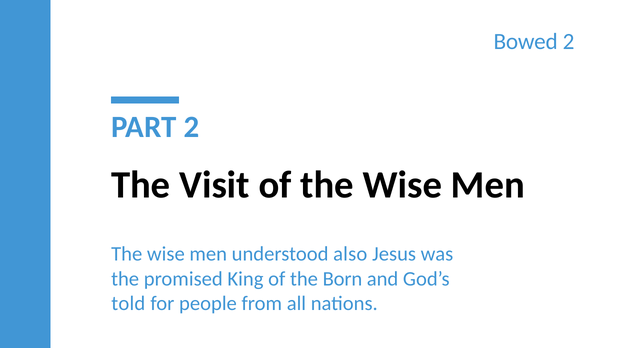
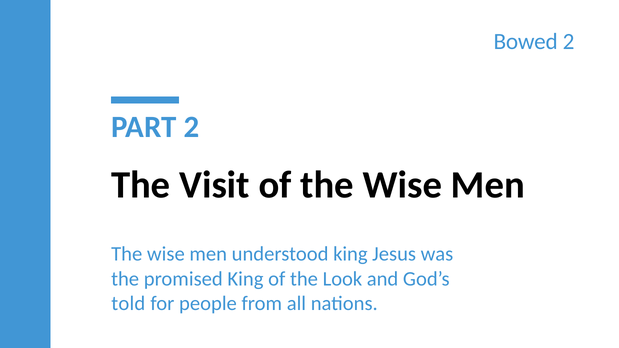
understood also: also -> king (350, 254)
Born: Born -> Look (342, 279)
